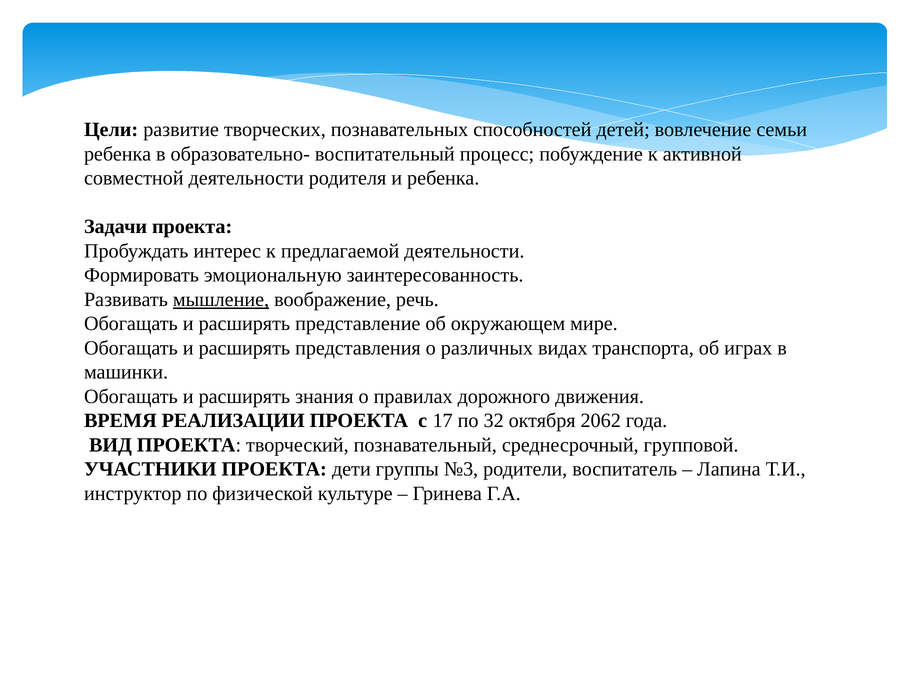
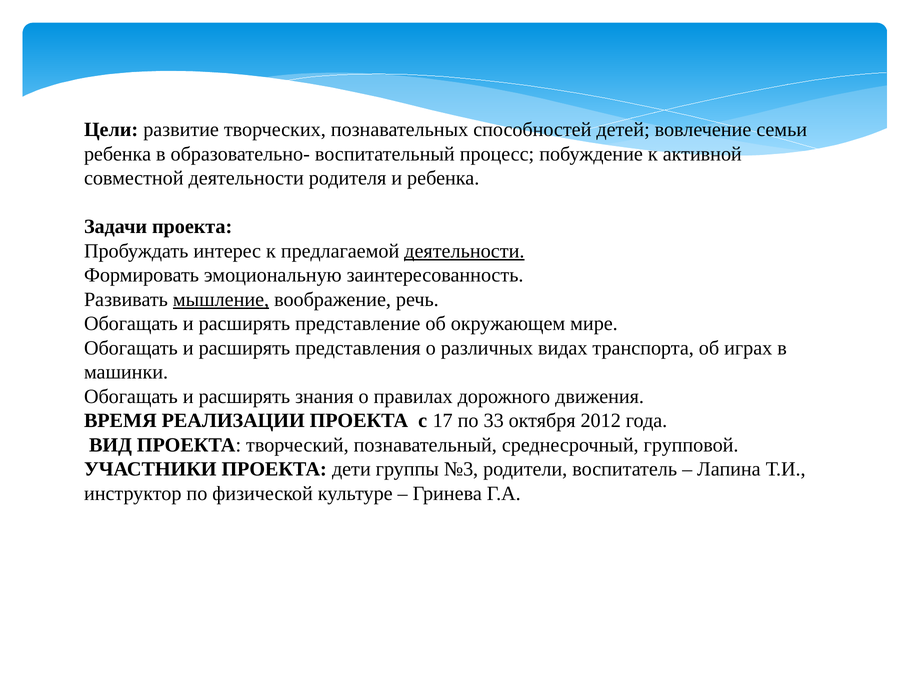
деятельности underline: none -> present (464, 251)
32: 32 -> 33 (494, 420)
2062: 2062 -> 2012 (601, 420)
